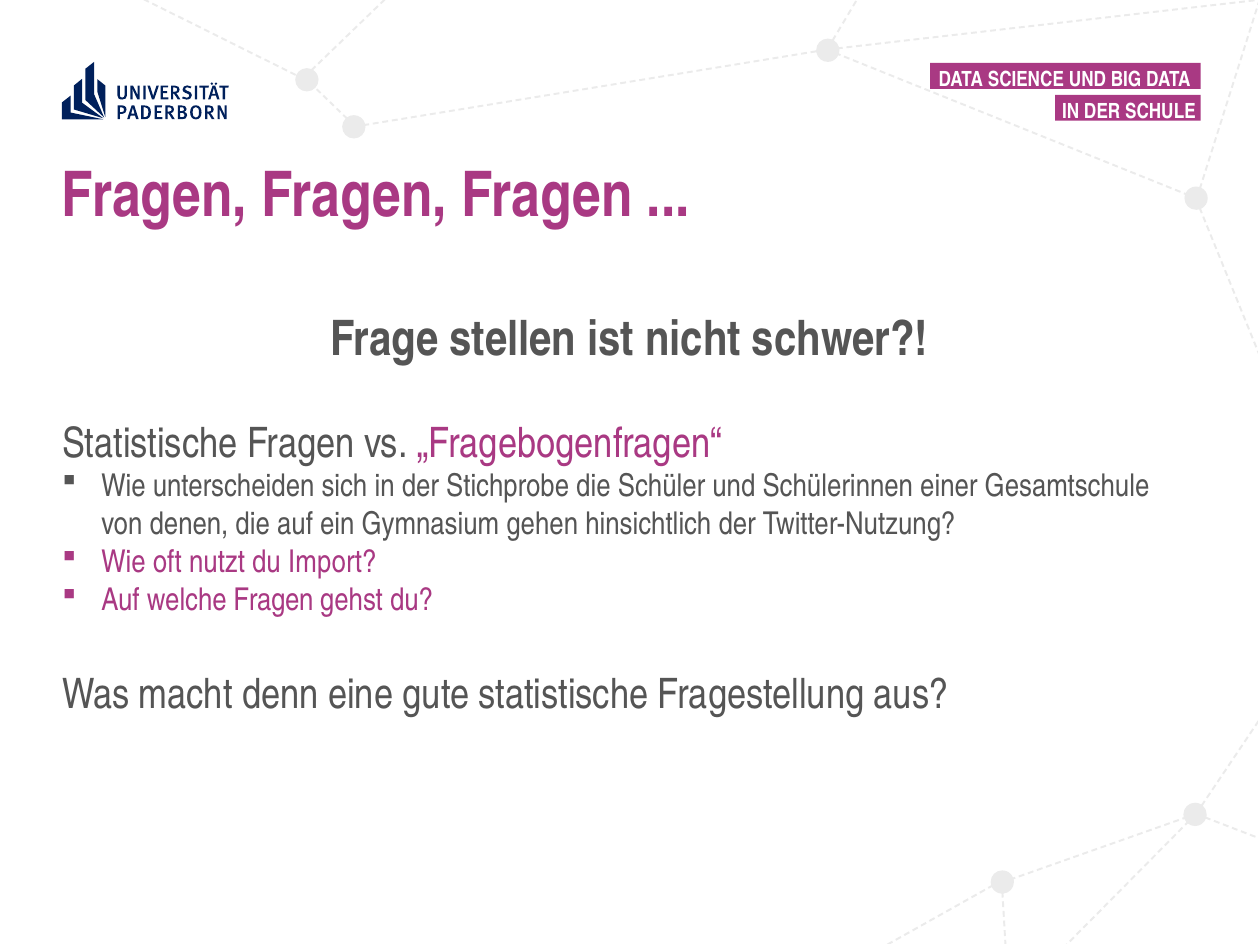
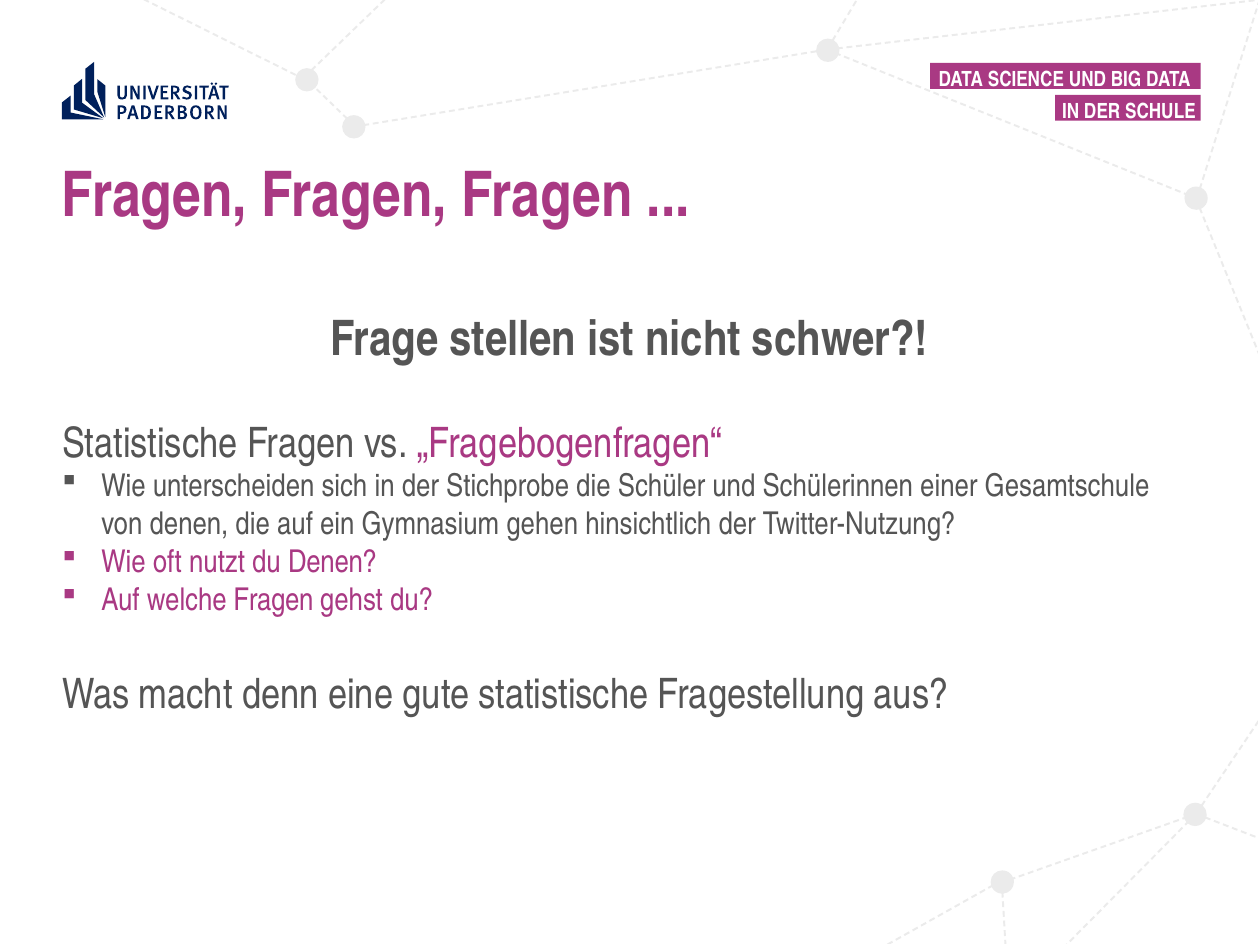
du Import: Import -> Denen (333, 562)
